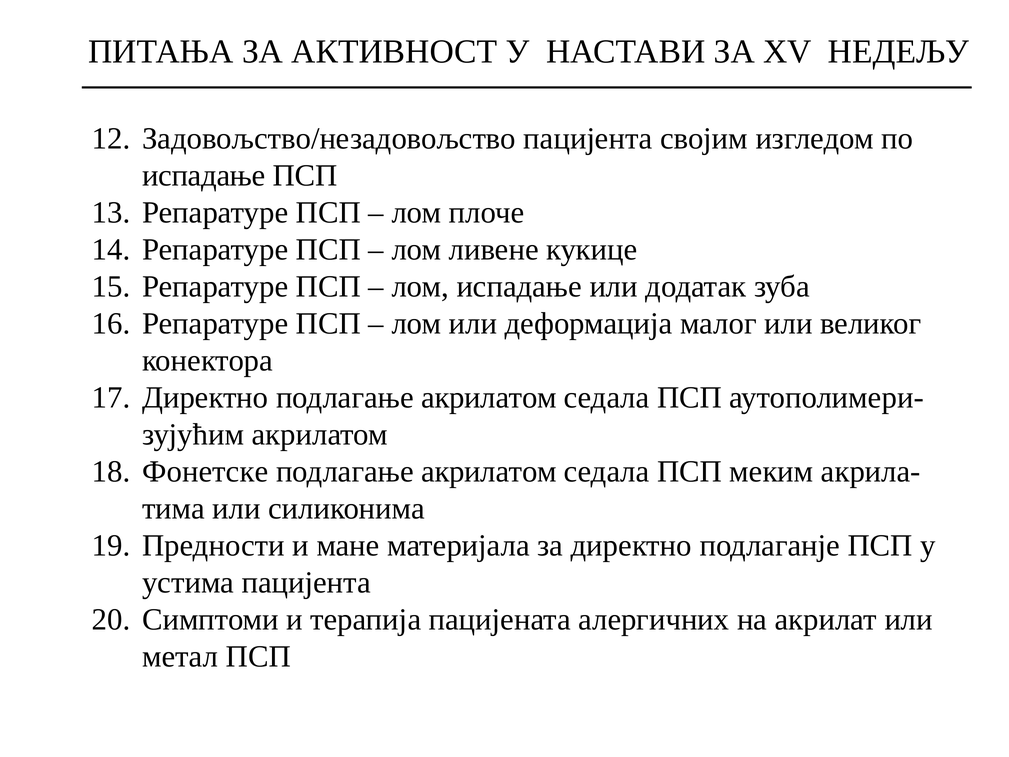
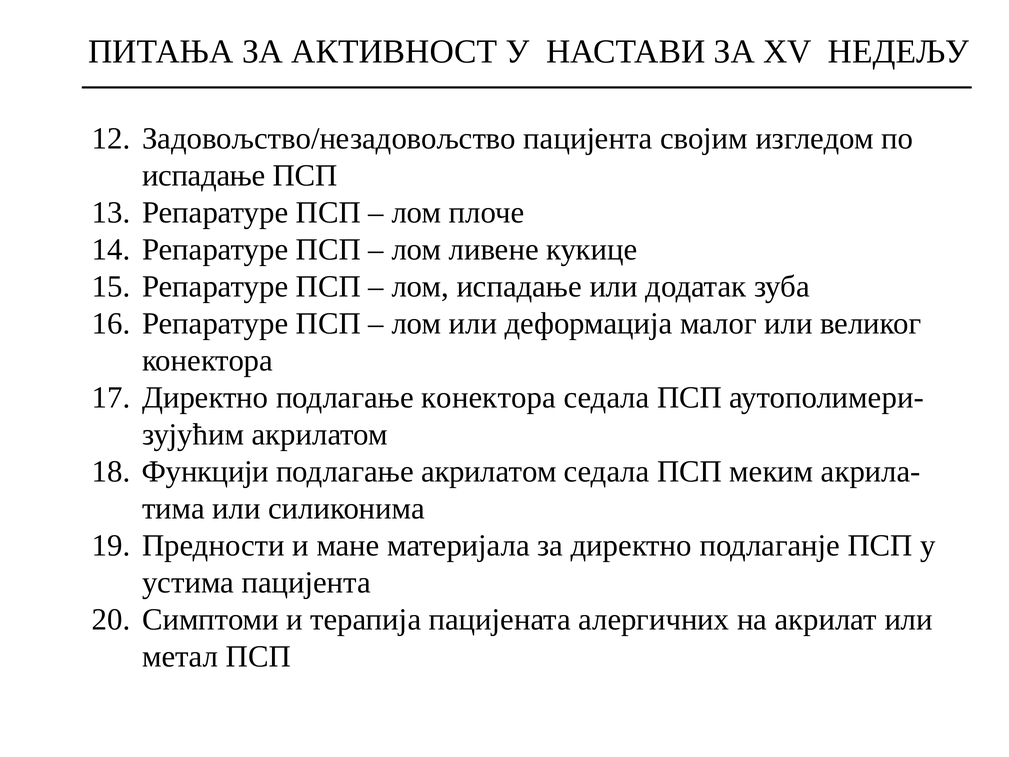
Директно подлагање акрилатом: акрилатом -> конектора (489, 398)
Фонетске: Фонетске -> Функцији (205, 472)
